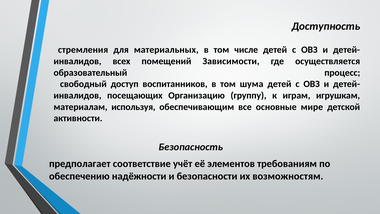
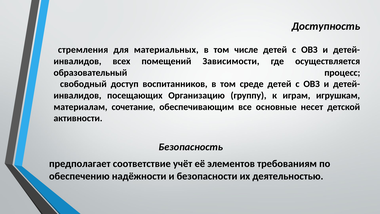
шума: шума -> среде (252, 84)
используя: используя -> сочетание (133, 107)
мире: мире -> несет (312, 107)
возможностям: возможностям -> деятельностью (288, 176)
